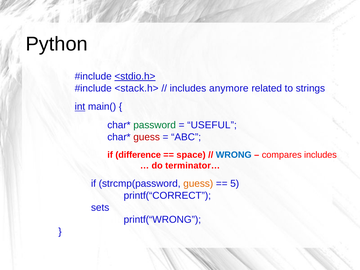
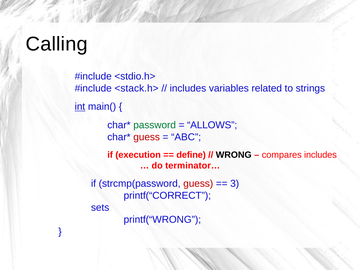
Python: Python -> Calling (57, 44)
<stdio.h> underline: present -> none (135, 76)
anymore: anymore -> variables (229, 88)
USEFUL: USEFUL -> ALLOWS (212, 125)
difference: difference -> execution (138, 155)
space: space -> define (191, 155)
WRONG colour: blue -> black (234, 155)
guess colour: orange -> red (198, 184)
5: 5 -> 3 (235, 184)
